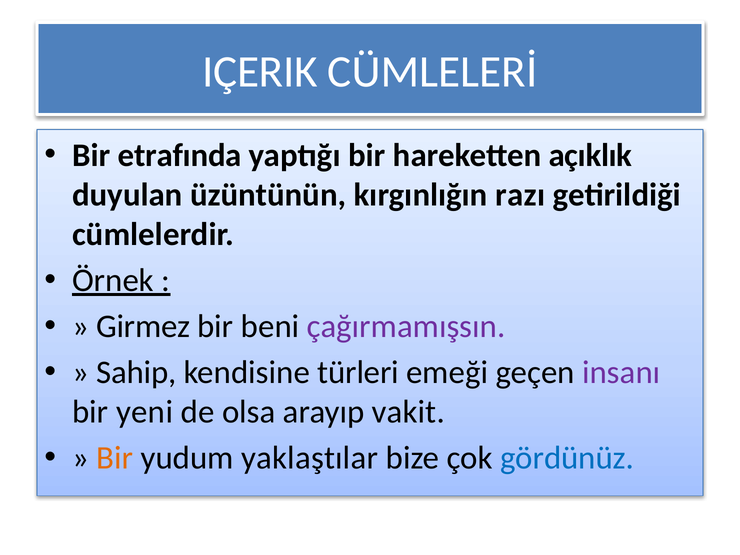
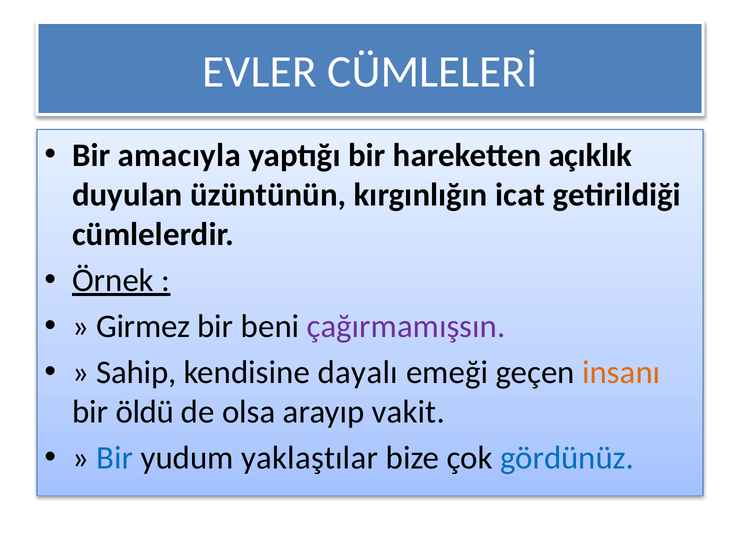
IÇERIK: IÇERIK -> EVLER (260, 72)
etrafında: etrafında -> amacıyla (179, 155)
razı: razı -> icat (520, 195)
türleri: türleri -> dayalı (358, 373)
insanı colour: purple -> orange (621, 373)
yeni: yeni -> öldü (145, 412)
Bir colour: orange -> blue (115, 458)
